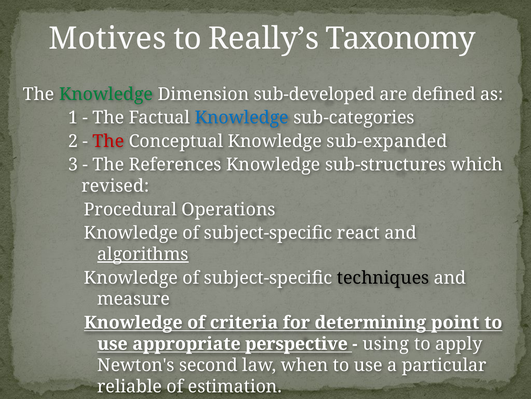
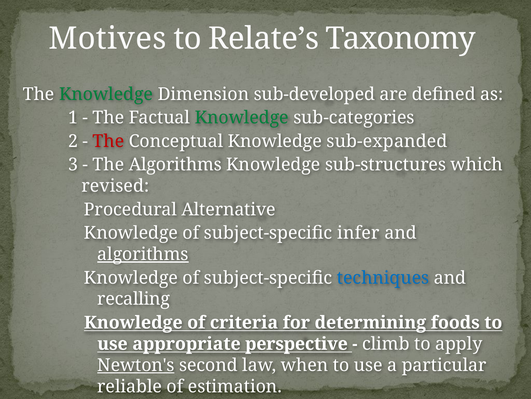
Really’s: Really’s -> Relate’s (264, 38)
Knowledge colour: blue -> green (242, 118)
The References: References -> Algorithms (175, 164)
Operations: Operations -> Alternative (229, 209)
react: react -> infer (358, 233)
techniques colour: black -> blue (383, 277)
measure: measure -> recalling (134, 299)
point: point -> foods (455, 322)
using: using -> climb (386, 343)
Newton's underline: none -> present (136, 365)
